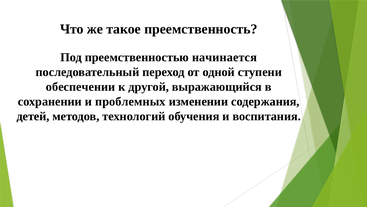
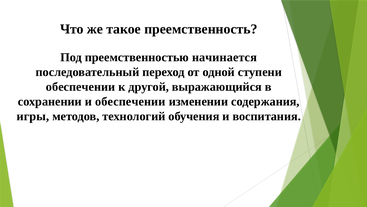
и проблемных: проблемных -> обеспечении (130, 101)
детей: детей -> игры (33, 116)
